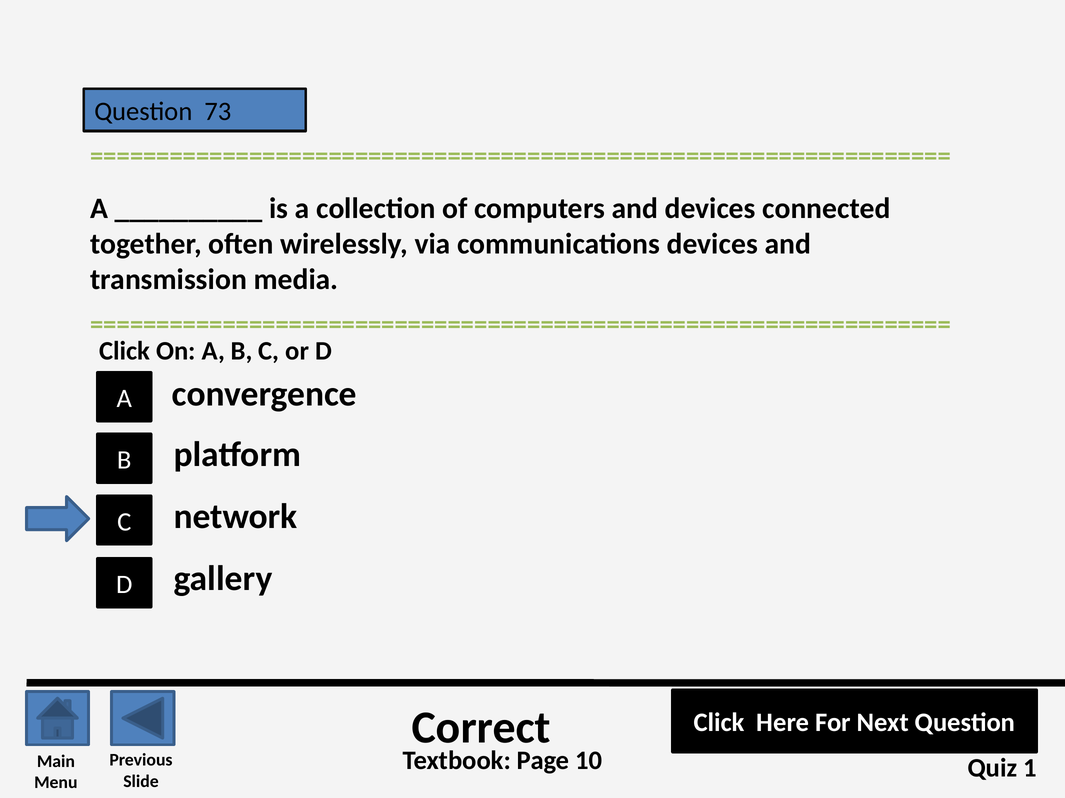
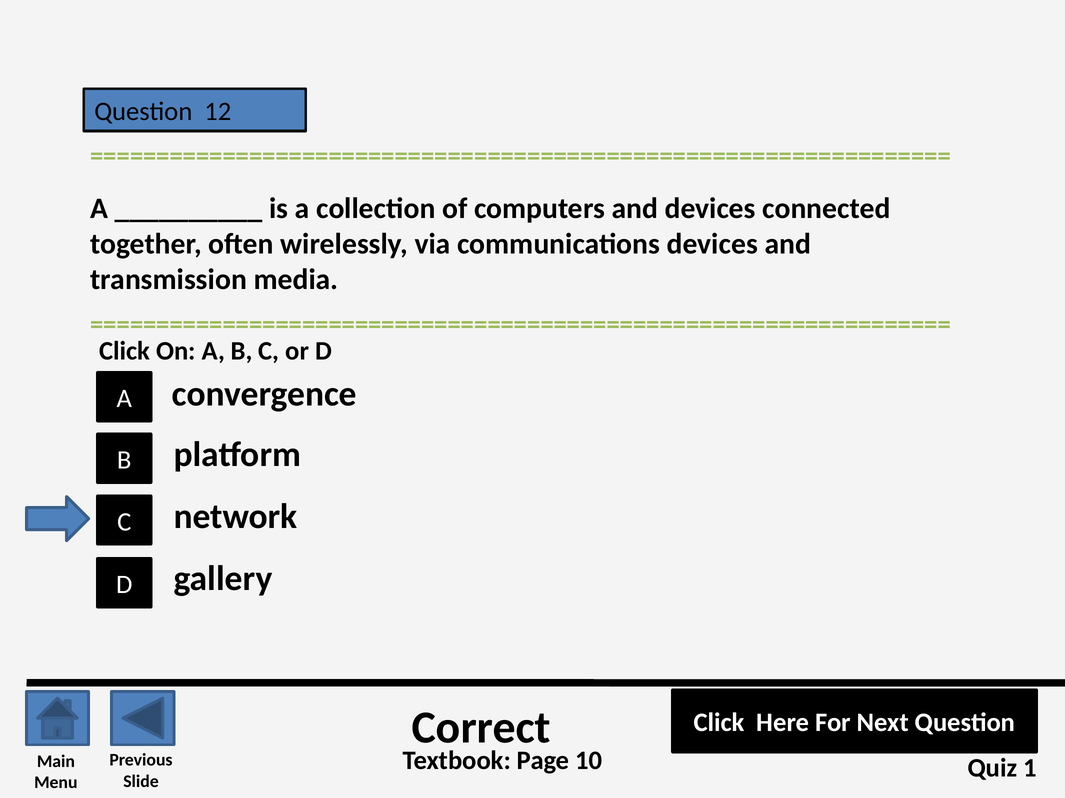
73: 73 -> 12 (218, 112)
